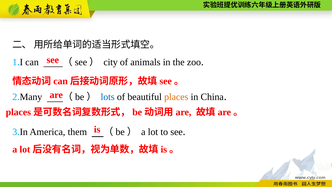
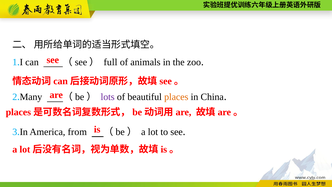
city: city -> full (111, 62)
lots colour: blue -> purple (108, 97)
them: them -> from (77, 132)
